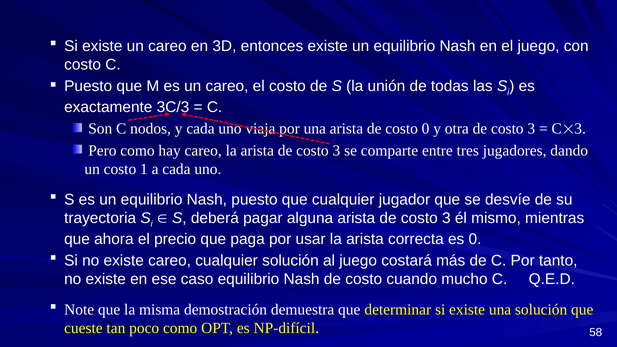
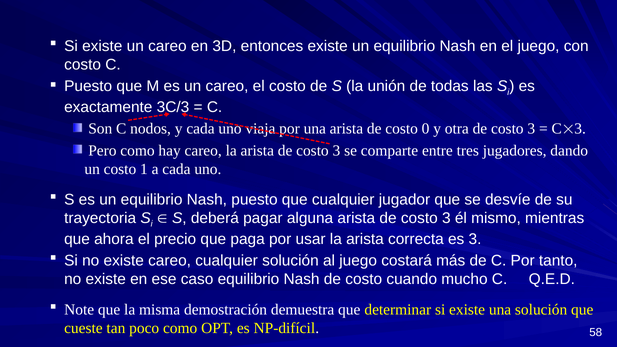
es 0: 0 -> 3 (475, 239)
